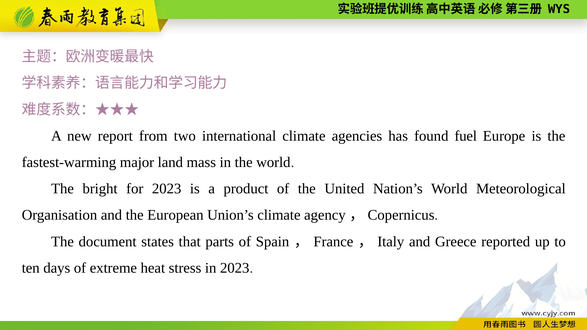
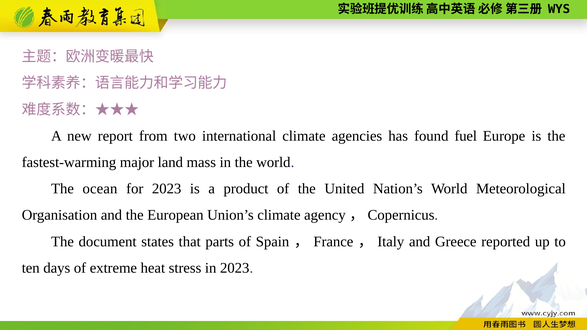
bright: bright -> ocean (100, 189)
